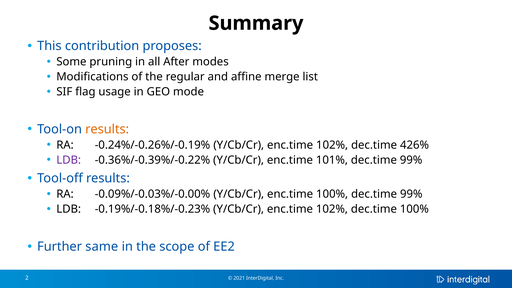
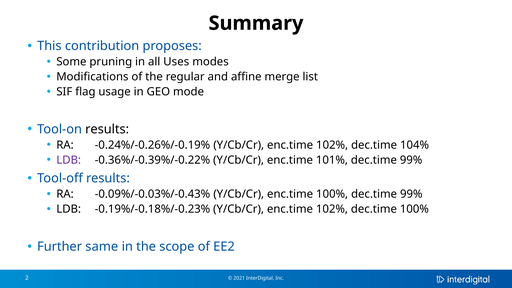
After: After -> Uses (176, 62)
results colour: orange -> black (107, 129)
426%: 426% -> 104% (415, 145)
-0.09%/-0.03%/-0.00%: -0.09%/-0.03%/-0.00% -> -0.09%/-0.03%/-0.43% (152, 194)
